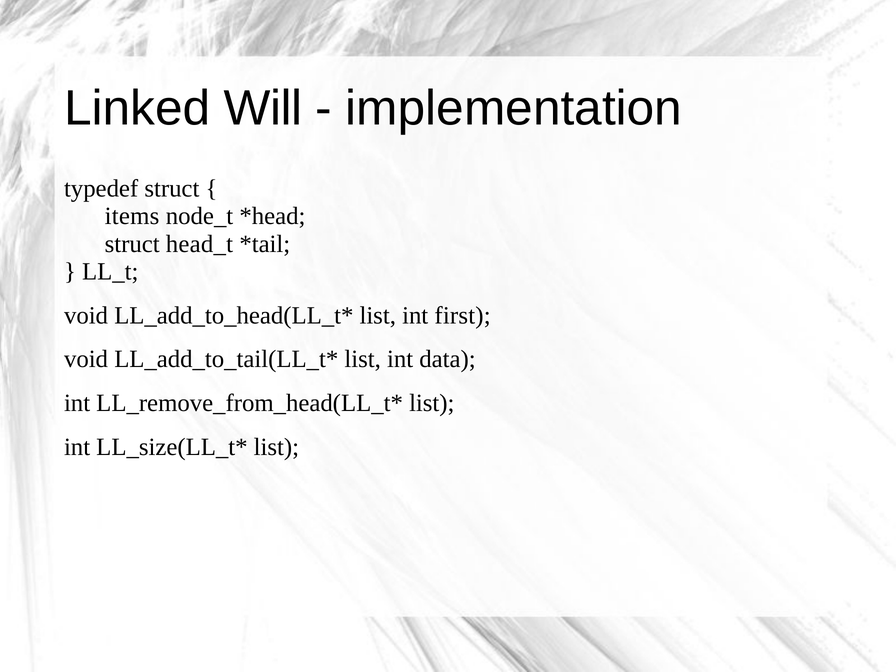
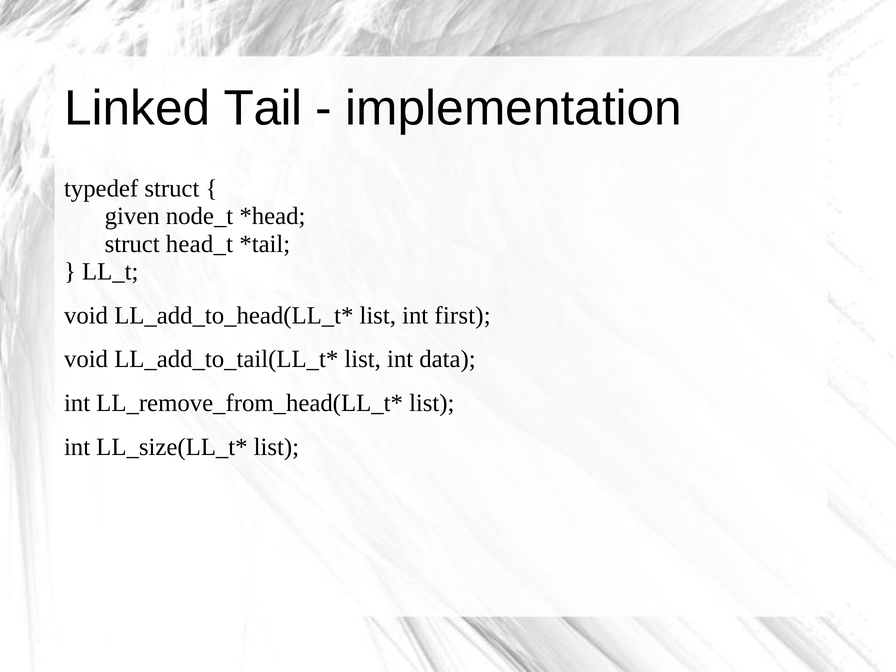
Will: Will -> Tail (263, 108)
items: items -> given (132, 216)
